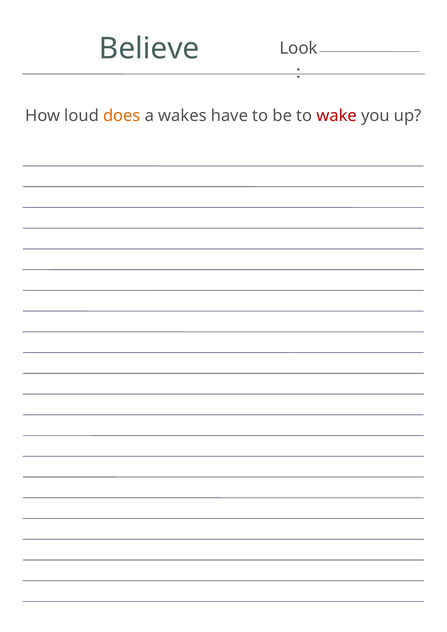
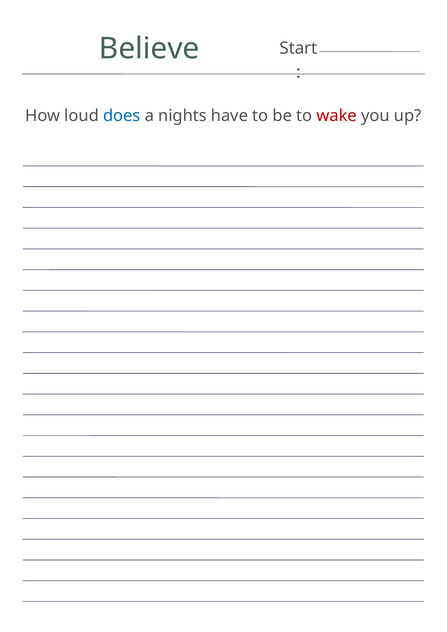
Look: Look -> Start (298, 48)
does colour: orange -> blue (122, 116)
wakes: wakes -> nights (182, 116)
